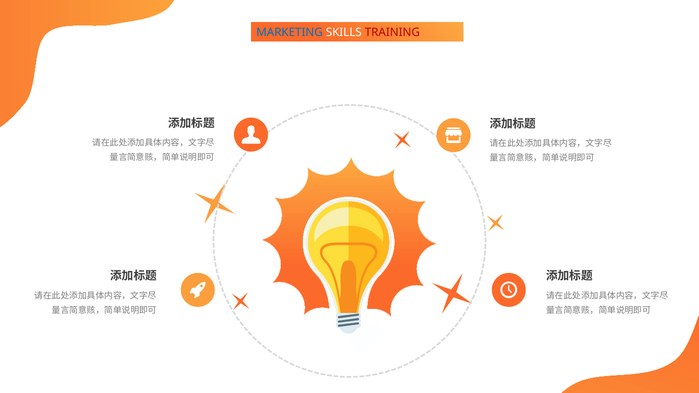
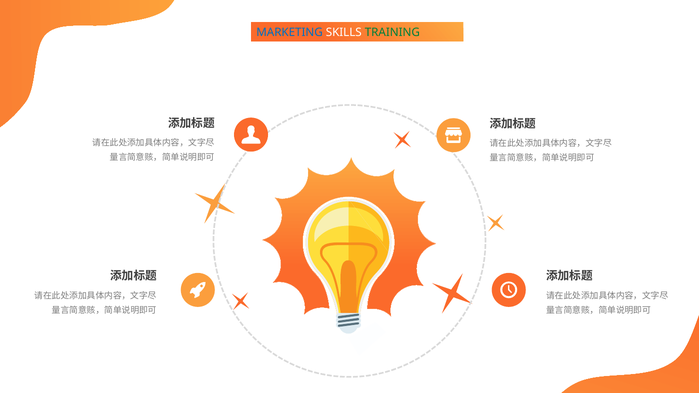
TRAINING colour: red -> green (392, 32)
